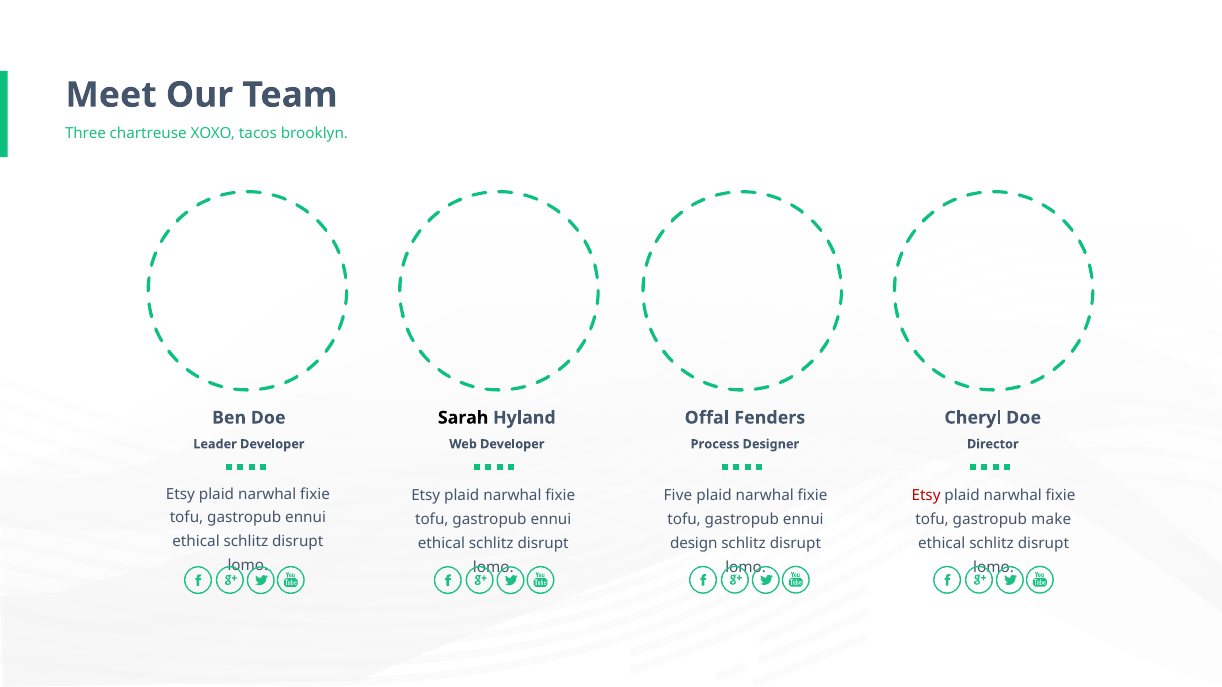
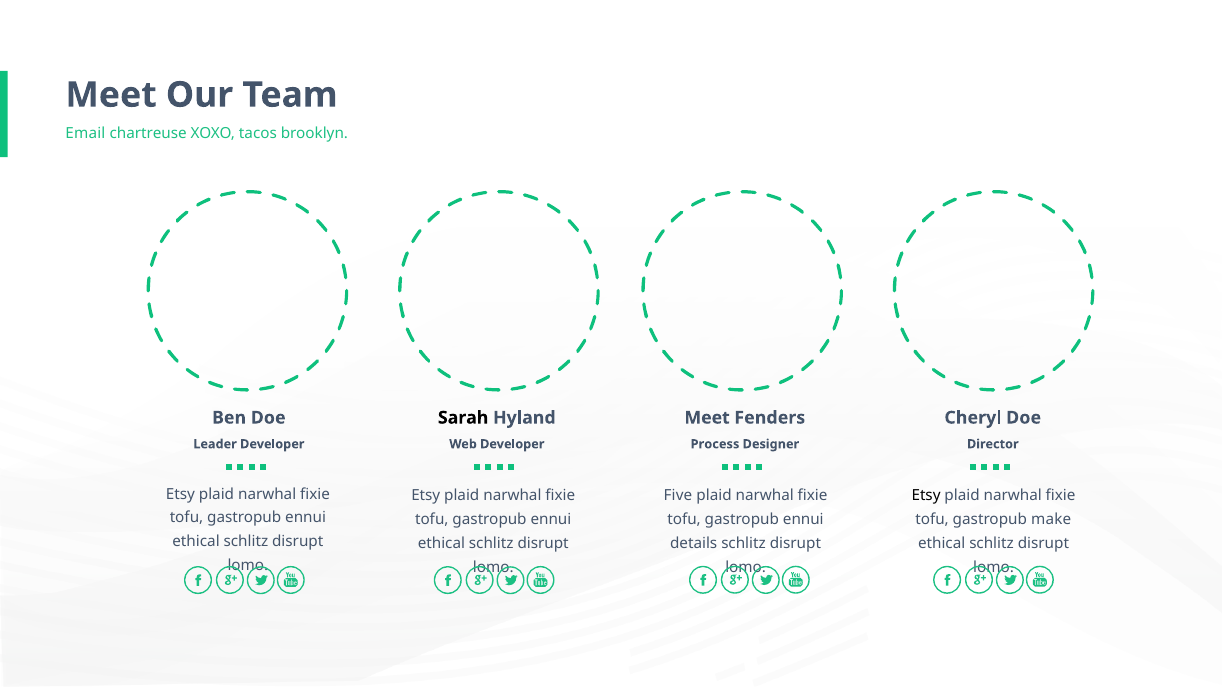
Three: Three -> Email (85, 134)
Offal: Offal -> Meet (707, 418)
Etsy colour: red -> black (926, 496)
design: design -> details (694, 544)
